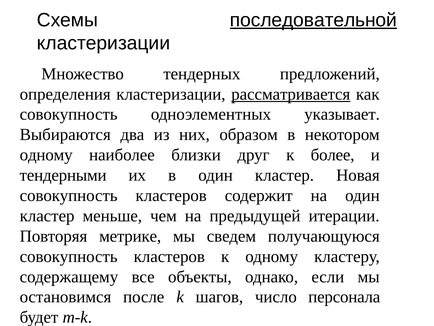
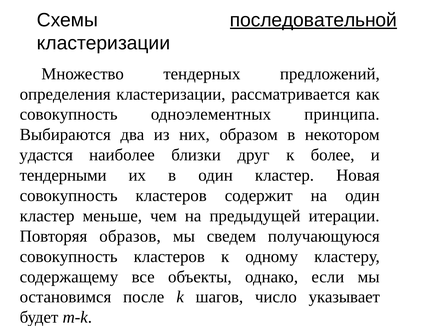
рассматривается underline: present -> none (291, 94)
указывает: указывает -> принципа (342, 114)
одному: одному -> удастся (46, 155)
метрике: метрике -> образов (130, 236)
персонала: персонала -> указывает (344, 297)
